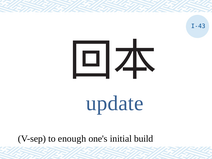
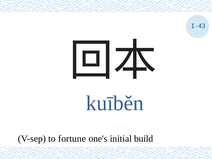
update: update -> kuīběn (115, 103)
enough: enough -> fortune (72, 139)
